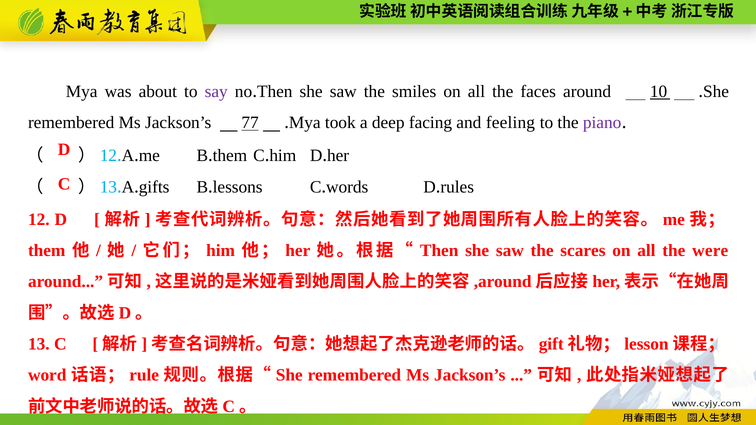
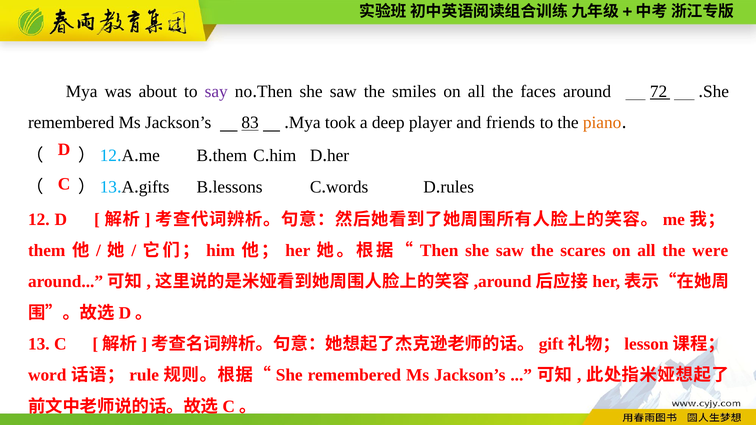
10: 10 -> 72 (659, 91)
77: 77 -> 83 (250, 123)
facing: facing -> player (430, 123)
feeling: feeling -> friends (510, 123)
piano colour: purple -> orange (602, 123)
